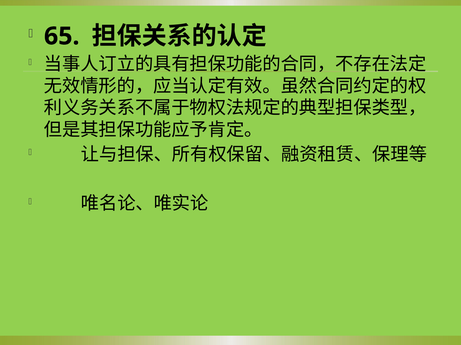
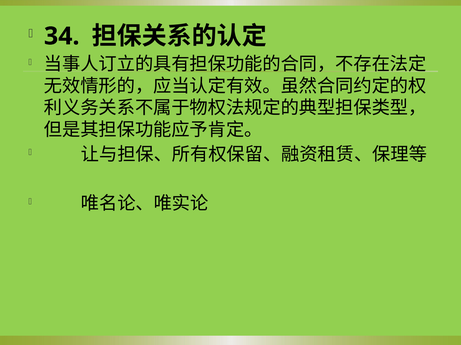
65: 65 -> 34 (62, 36)
